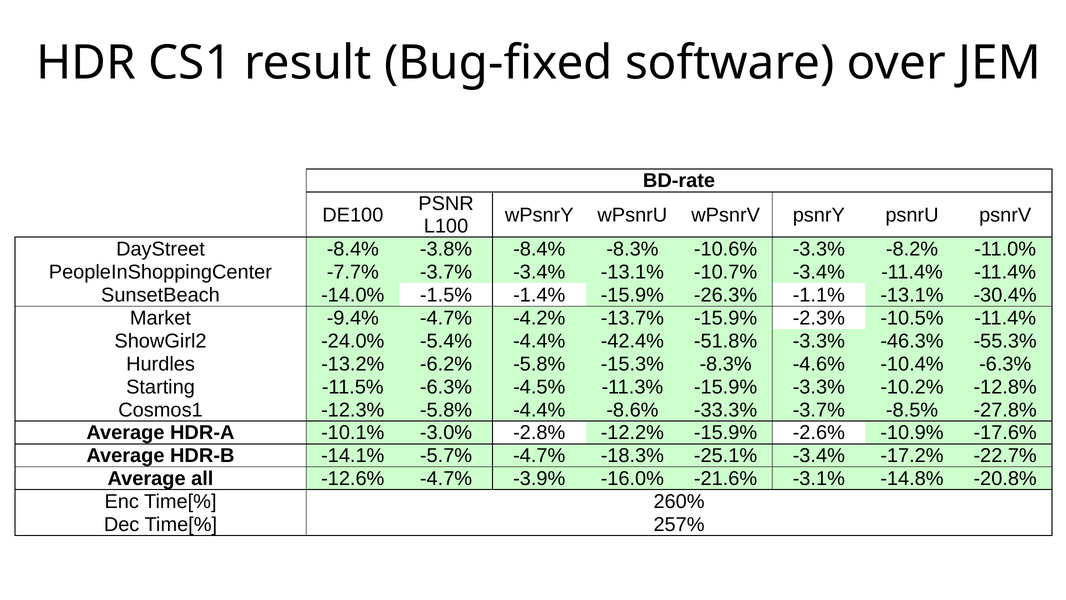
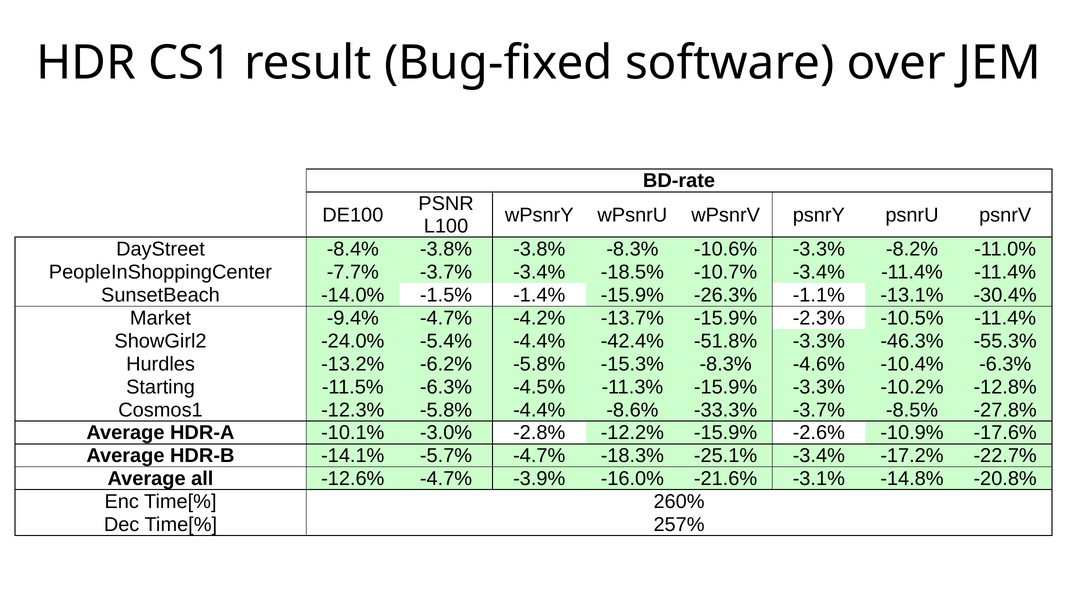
-3.8% -8.4%: -8.4% -> -3.8% (539, 249)
-3.4% -13.1%: -13.1% -> -18.5% (632, 272)
